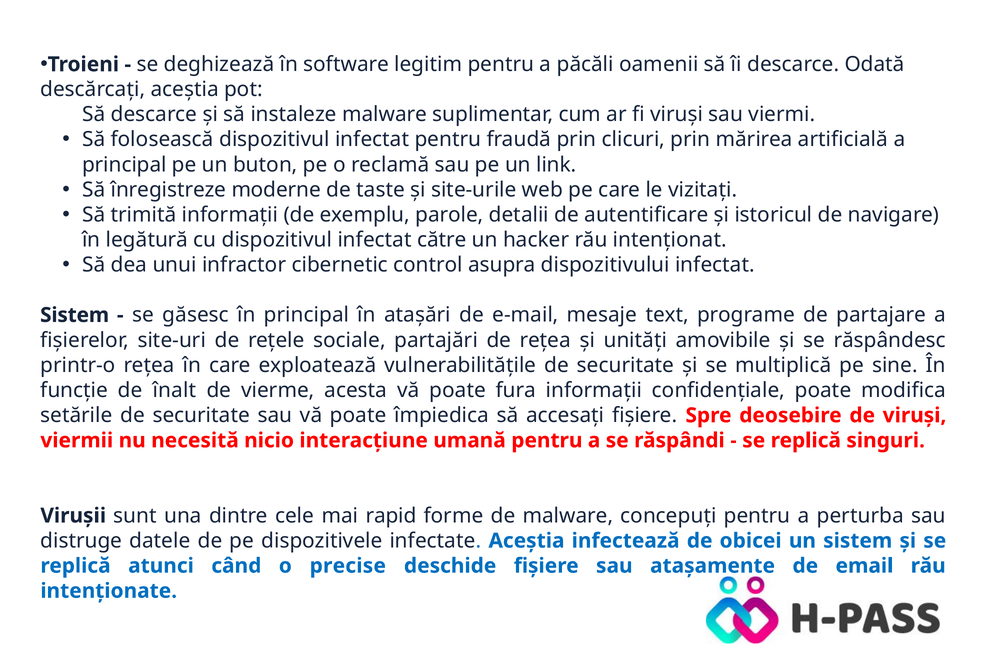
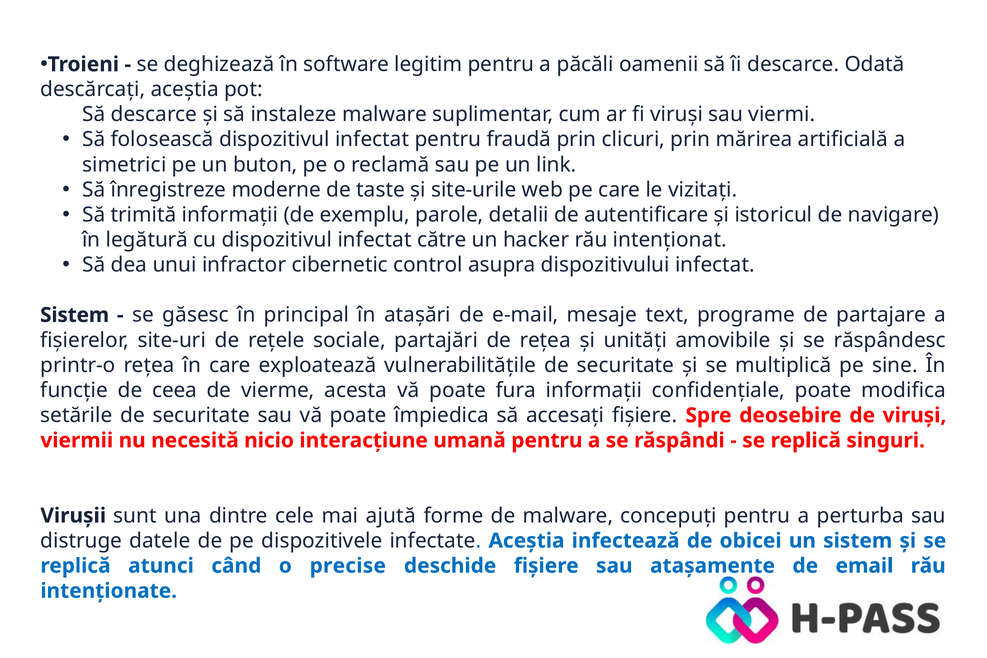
principal: principal -> simetrici (124, 165)
înalt: înalt -> ceea (175, 390)
rapid: rapid -> ajută (391, 516)
